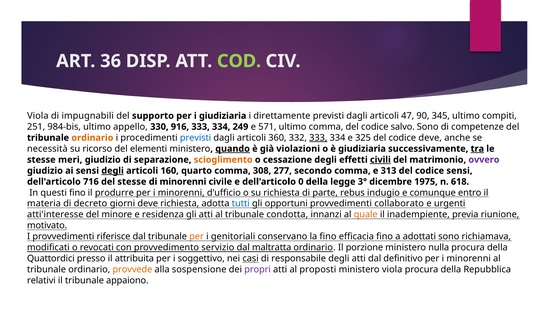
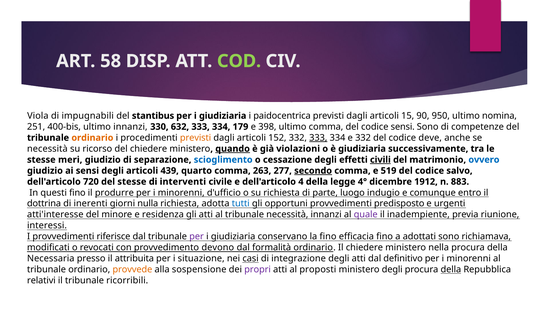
36: 36 -> 58 (111, 61)
supporto: supporto -> stantibus (153, 116)
direttamente: direttamente -> paidocentrica (282, 116)
47: 47 -> 15 (408, 116)
345: 345 -> 950 (441, 116)
compiti: compiti -> nomina (499, 116)
984-bis: 984-bis -> 400-bis (64, 127)
ultimo appello: appello -> innanzi (130, 127)
916: 916 -> 632 (180, 127)
249: 249 -> 179 (240, 127)
571: 571 -> 398 (267, 127)
codice salvo: salvo -> sensi (403, 127)
previsti colour: blue -> orange (196, 138)
360: 360 -> 152 (277, 138)
e 325: 325 -> 332 (363, 138)
del elementi: elementi -> chiedere (149, 149)
tra underline: present -> none (477, 149)
scioglimento colour: orange -> blue (223, 160)
ovvero colour: purple -> blue (484, 160)
degli underline: present -> none (113, 171)
160: 160 -> 439 (170, 171)
308: 308 -> 263 (262, 171)
secondo underline: none -> present (313, 171)
313: 313 -> 519 (389, 171)
codice sensi: sensi -> salvo (459, 171)
716: 716 -> 720 (91, 182)
di minorenni: minorenni -> interventi (183, 182)
0: 0 -> 4 (301, 182)
3°: 3° -> 4° (362, 182)
1975: 1975 -> 1912 (426, 182)
618: 618 -> 883 (460, 182)
rebus: rebus -> luogo (352, 193)
materia: materia -> dottrina (44, 204)
decreto: decreto -> inerenti (91, 204)
giorni deve: deve -> nulla (148, 204)
collaborato: collaborato -> predisposto (399, 204)
tribunale condotta: condotta -> necessità (287, 214)
quale colour: orange -> purple (366, 214)
motivato: motivato -> interessi (47, 225)
per colour: orange -> purple (197, 236)
genitoriali: genitoriali -> giudiziaria (233, 236)
servizio: servizio -> devono (218, 247)
maltratta: maltratta -> formalità (272, 247)
Il porzione: porzione -> chiedere (364, 247)
nulla: nulla -> nella (439, 247)
Quattordici: Quattordici -> Necessaria (51, 258)
soggettivo: soggettivo -> situazione (201, 258)
responsabile: responsabile -> integrazione (299, 258)
ministero viola: viola -> degli (392, 269)
della underline: none -> present (451, 269)
appaiono: appaiono -> ricorribili (127, 280)
